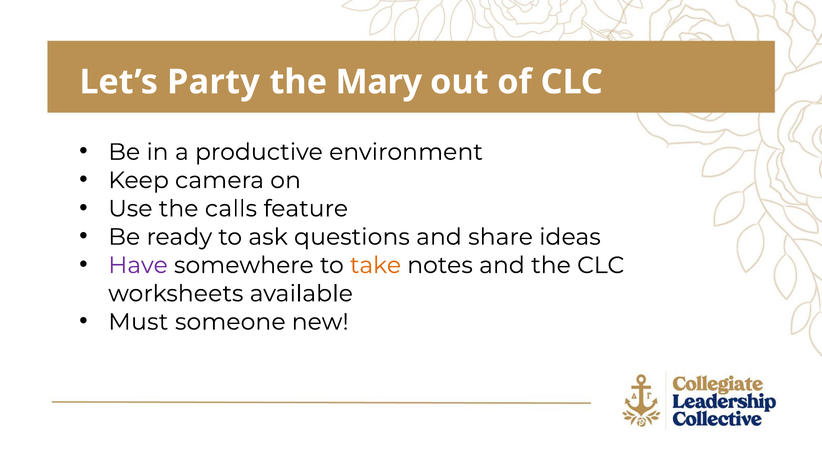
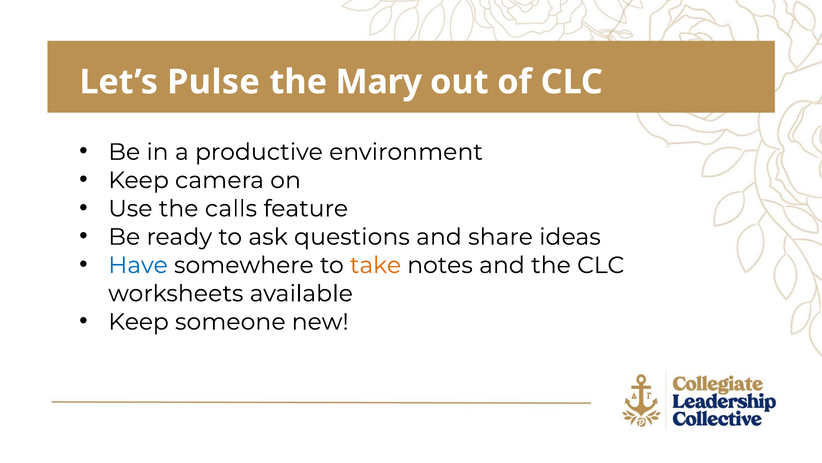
Party: Party -> Pulse (213, 82)
Have colour: purple -> blue (138, 265)
Must: Must -> Keep (139, 321)
